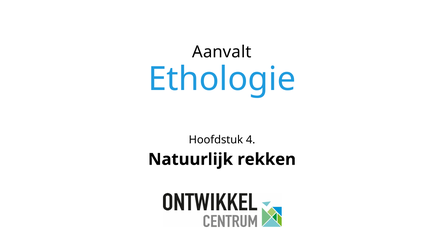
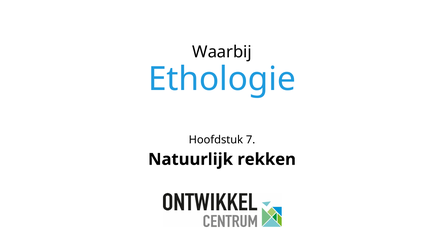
Aanvalt: Aanvalt -> Waarbij (222, 52)
4: 4 -> 7 (251, 140)
